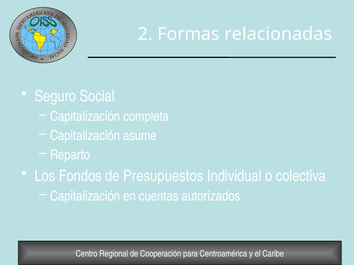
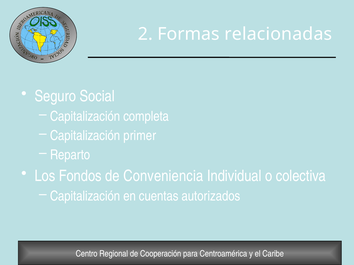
asume: asume -> primer (140, 136)
Presupuestos: Presupuestos -> Conveniencia (163, 176)
